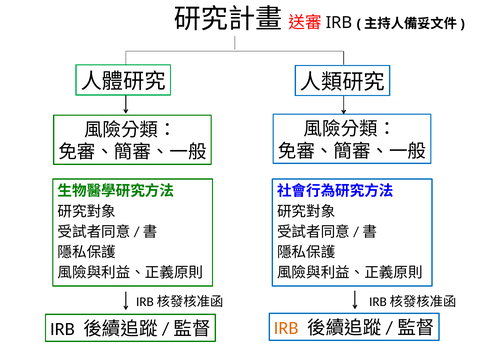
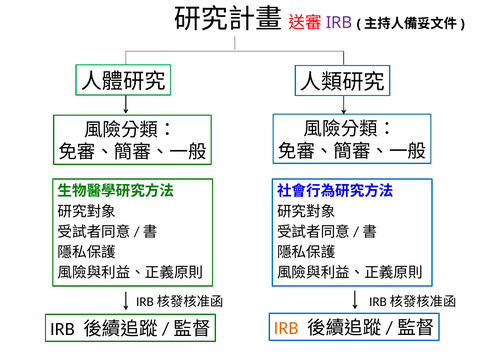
IRB colour: black -> purple (339, 23)
